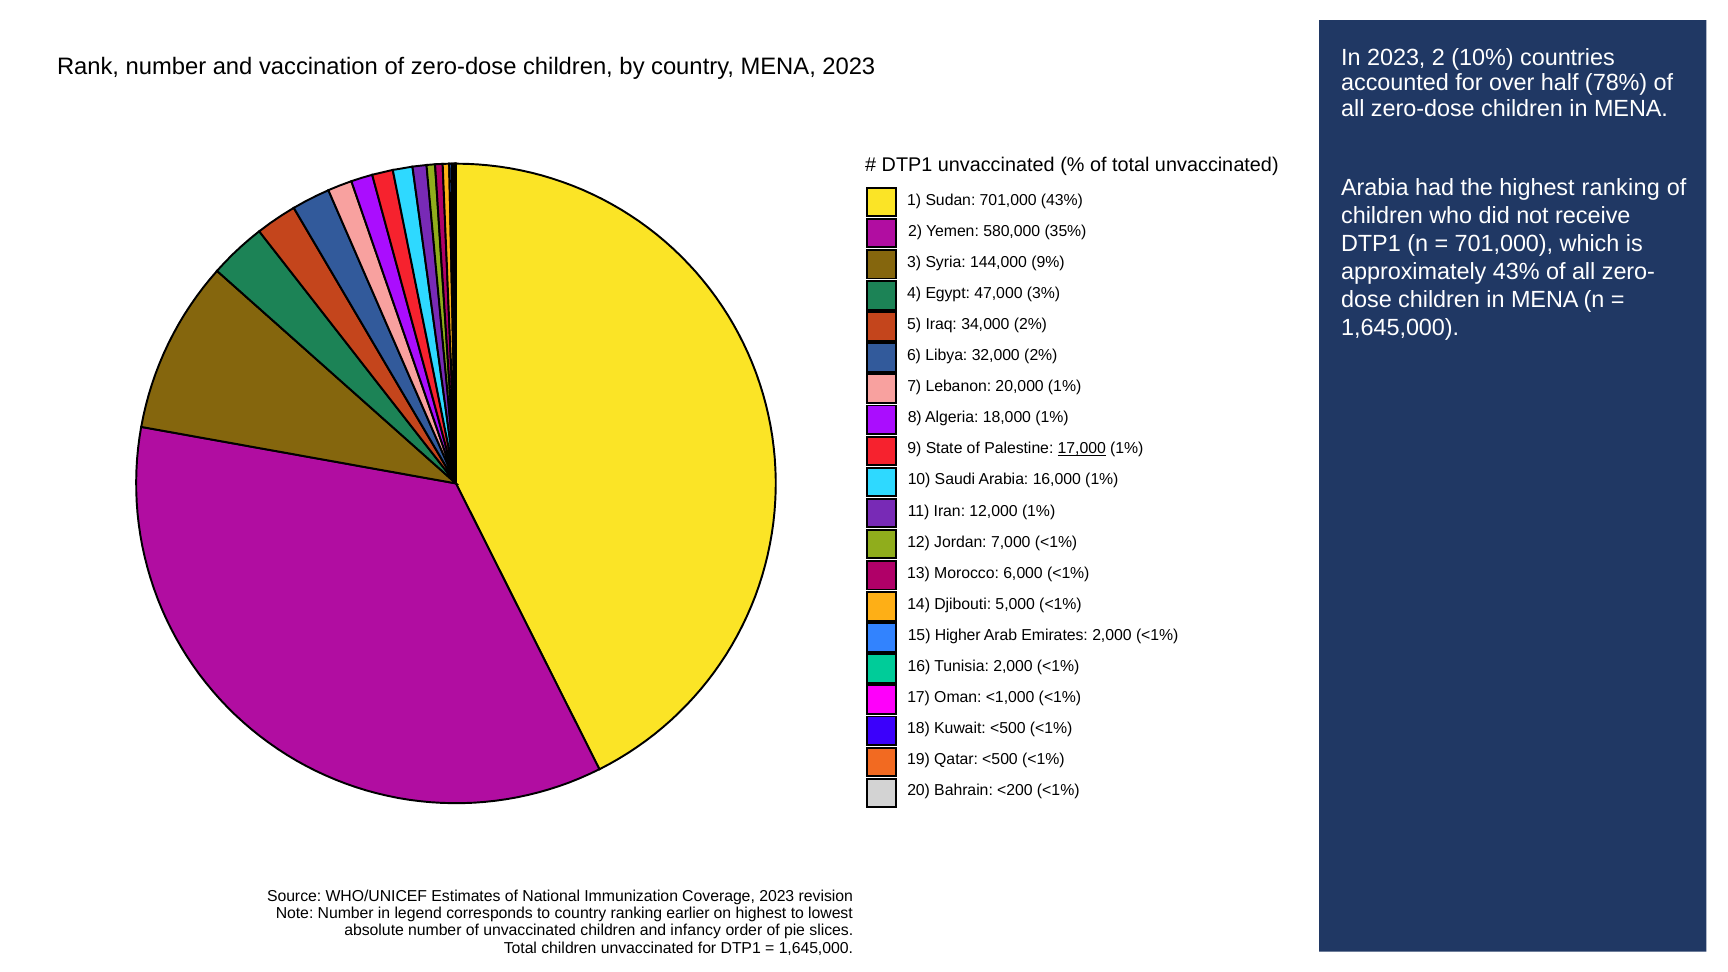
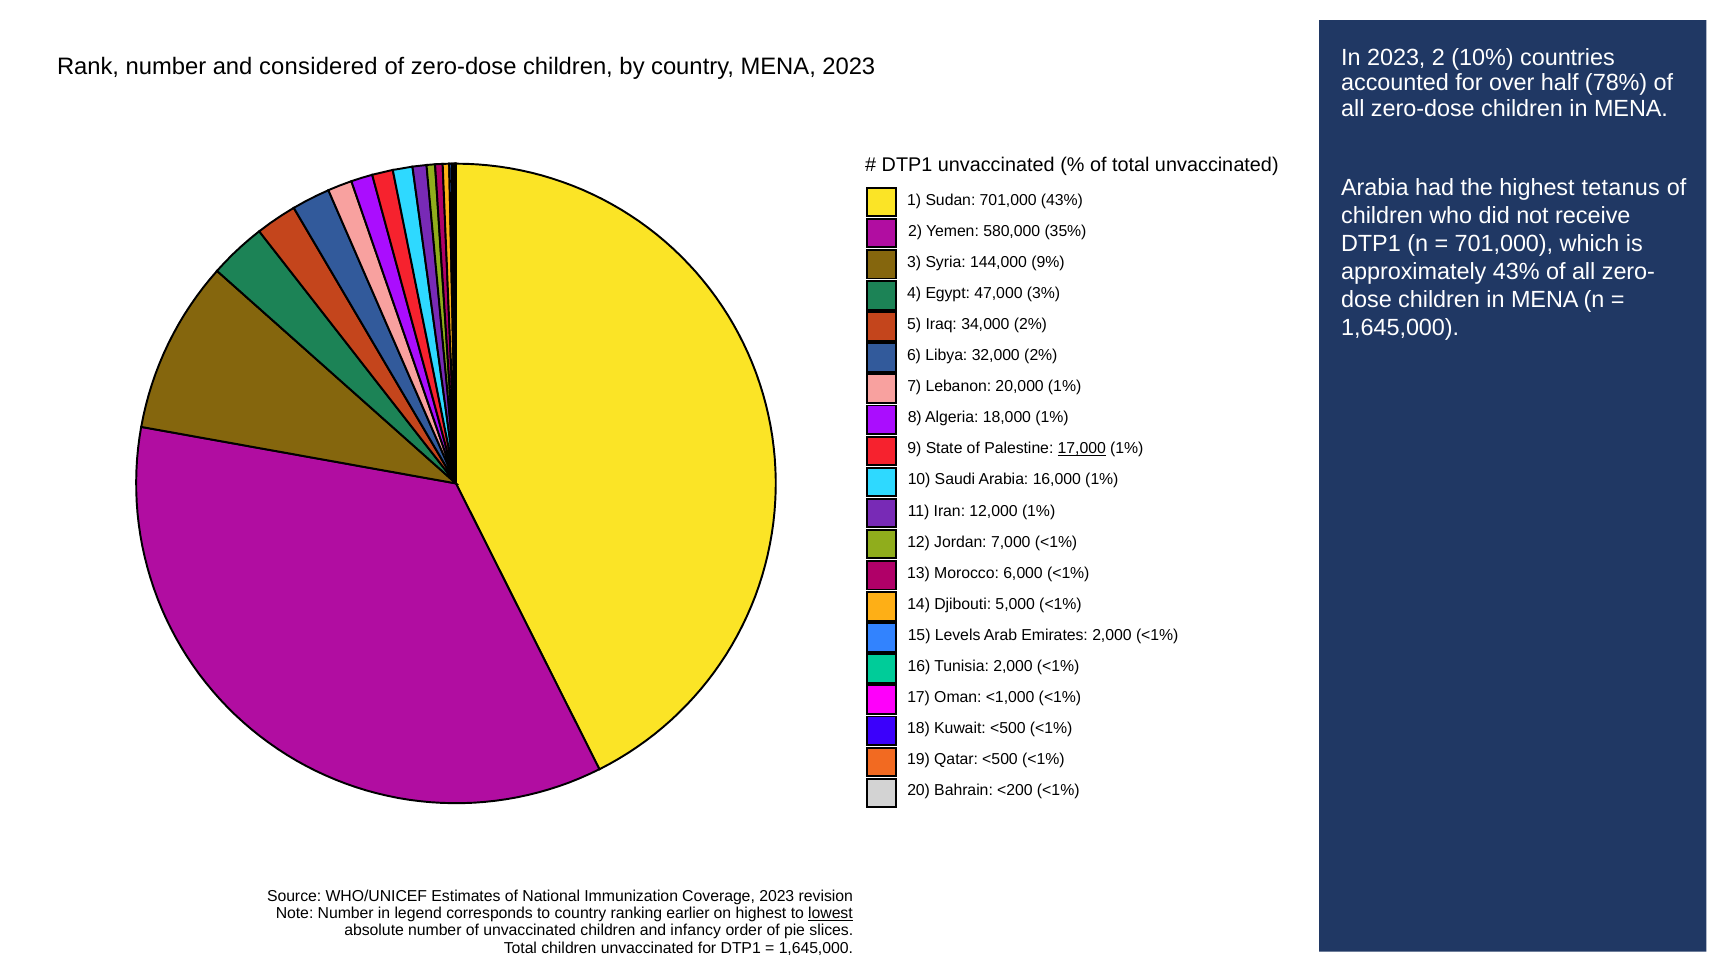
vaccination: vaccination -> considered (318, 67)
highest ranking: ranking -> tetanus (1621, 188)
Higher: Higher -> Levels (958, 635)
lowest underline: none -> present (830, 914)
